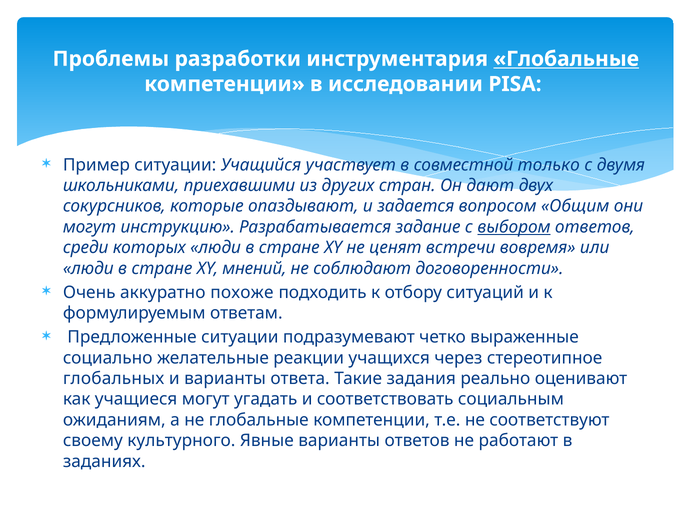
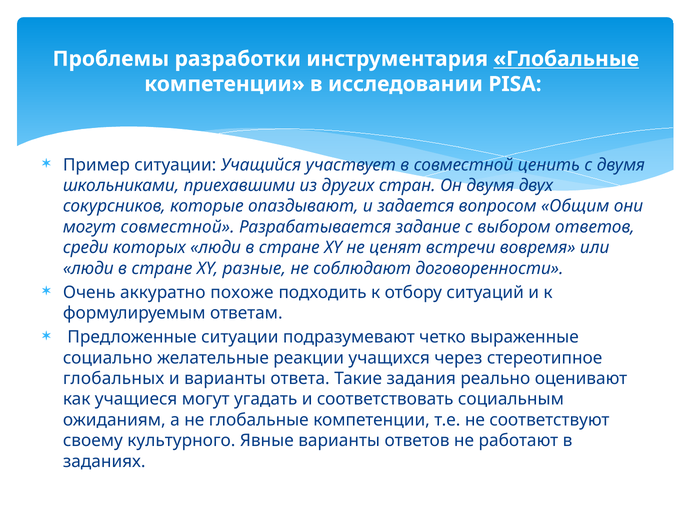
только: только -> ценить (549, 165)
Он дают: дают -> двумя (490, 186)
могут инструкцию: инструкцию -> совместной (178, 227)
выбором underline: present -> none (514, 227)
мнений: мнений -> разные (254, 269)
